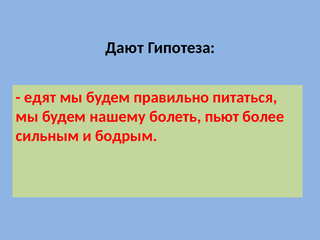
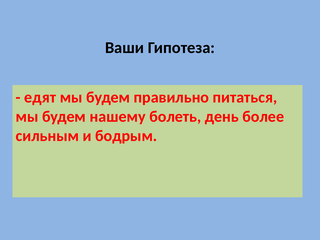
Дают: Дают -> Ваши (125, 48)
пьют: пьют -> день (222, 117)
